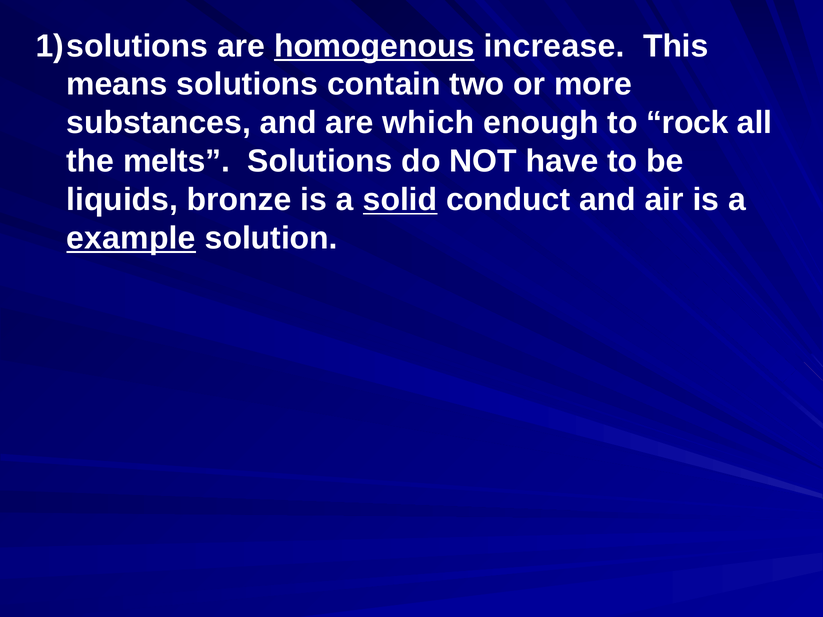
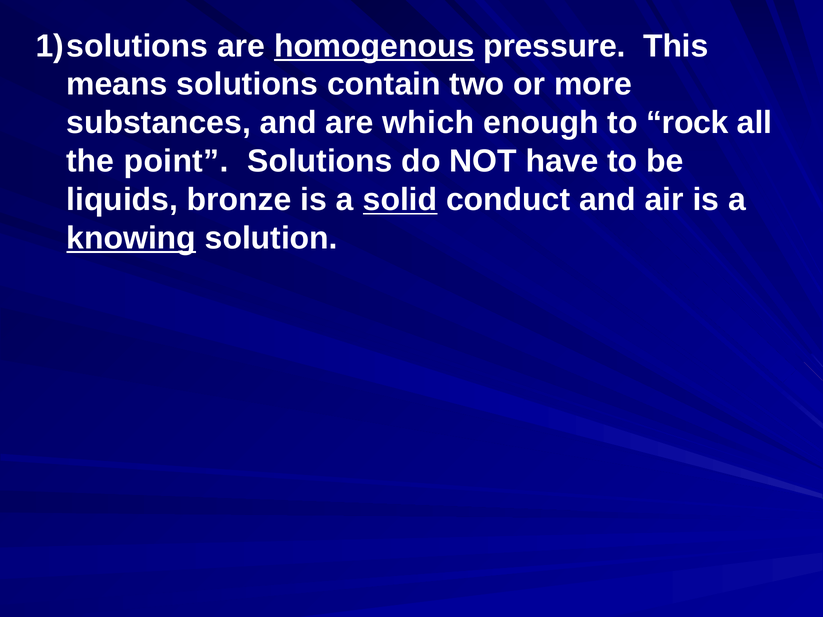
increase: increase -> pressure (554, 46)
melts: melts -> point (176, 161)
example: example -> knowing (131, 238)
